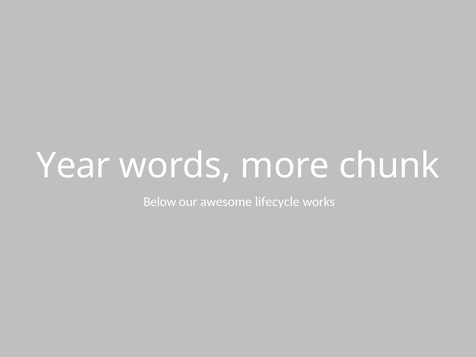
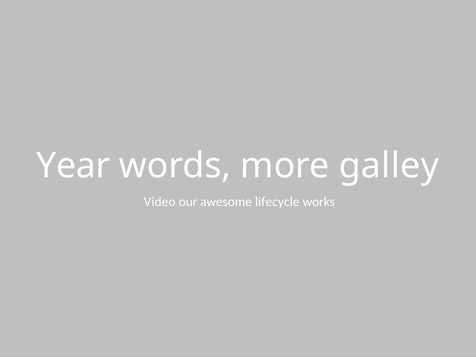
chunk: chunk -> galley (389, 166)
Below: Below -> Video (160, 202)
